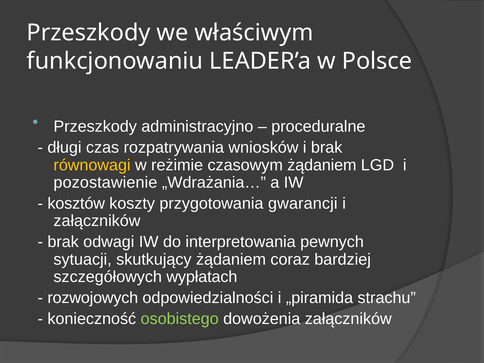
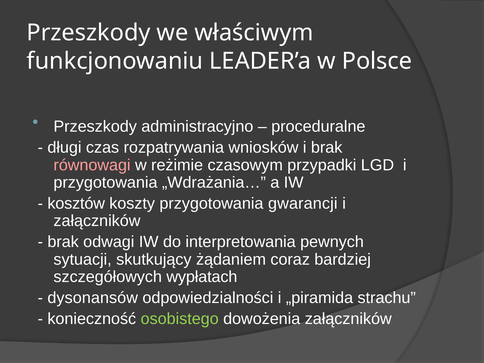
równowagi colour: yellow -> pink (92, 165)
czasowym żądaniem: żądaniem -> przypadki (322, 165)
pozostawienie: pozostawienie -> przygotowania (105, 183)
rozwojowych: rozwojowych -> dysonansów (93, 298)
